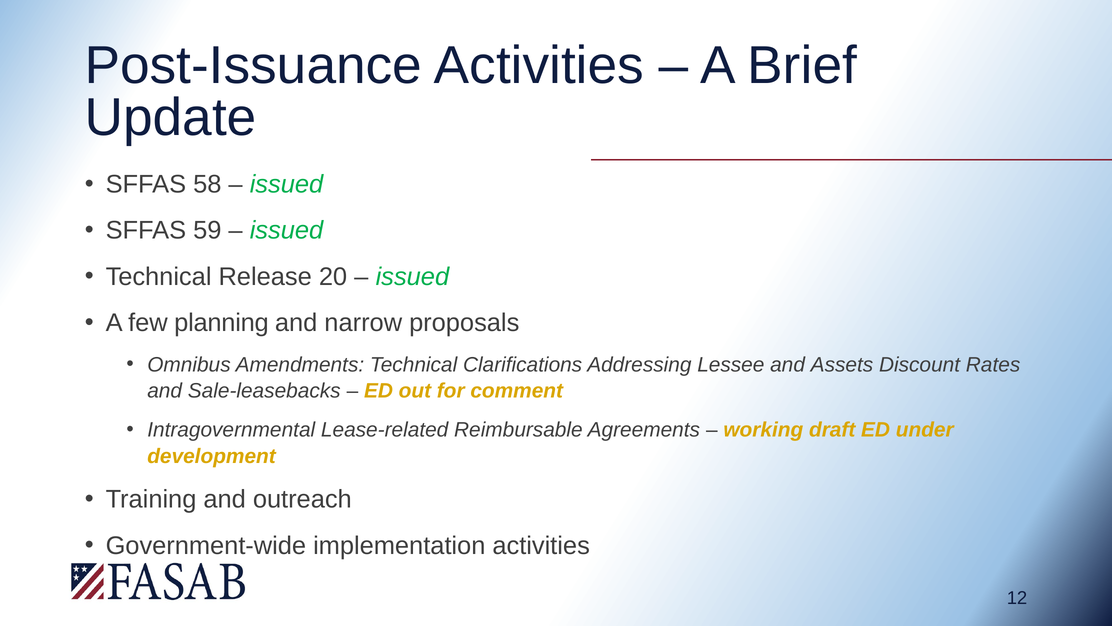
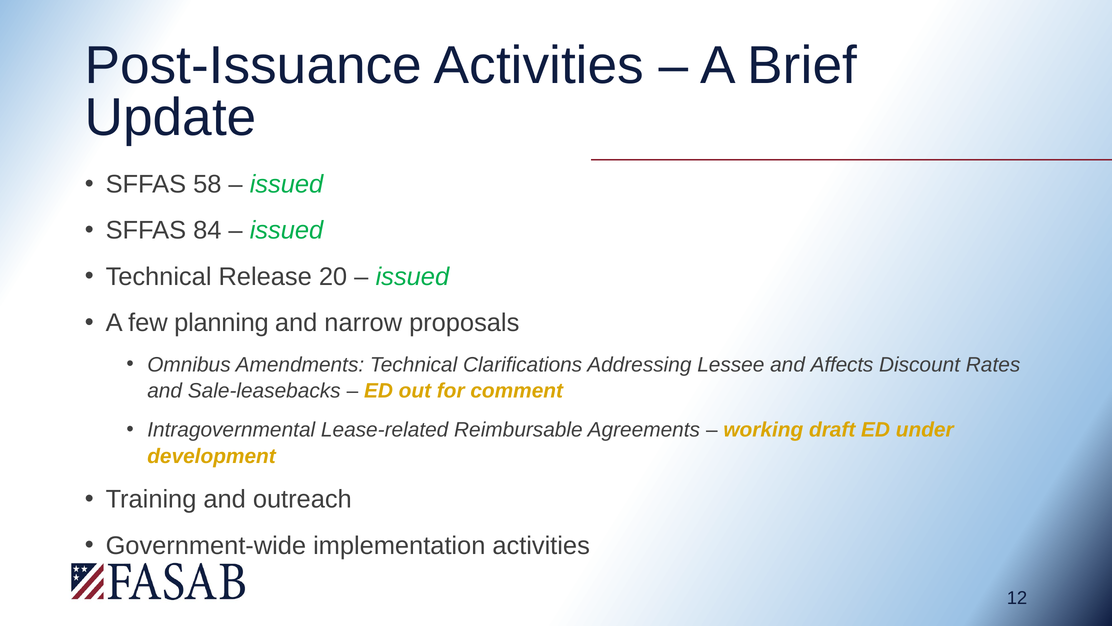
59: 59 -> 84 (207, 230)
Assets: Assets -> Affects (842, 364)
